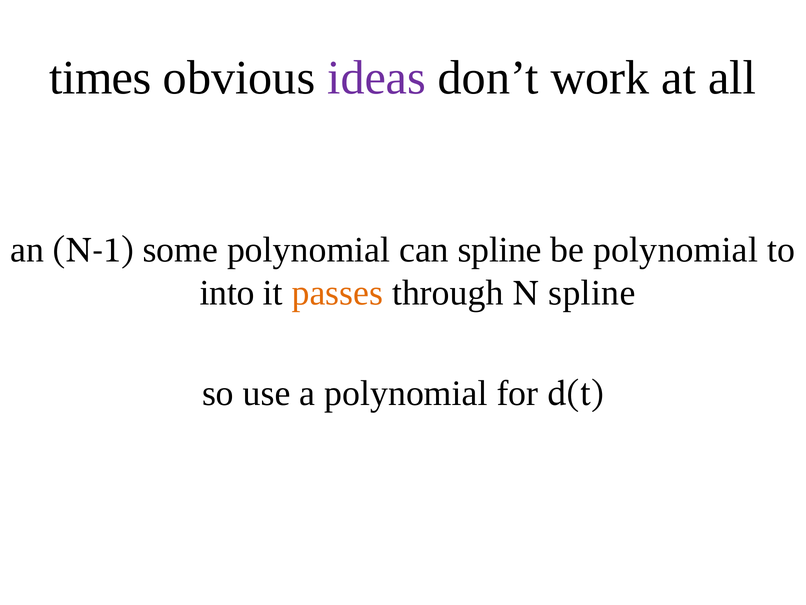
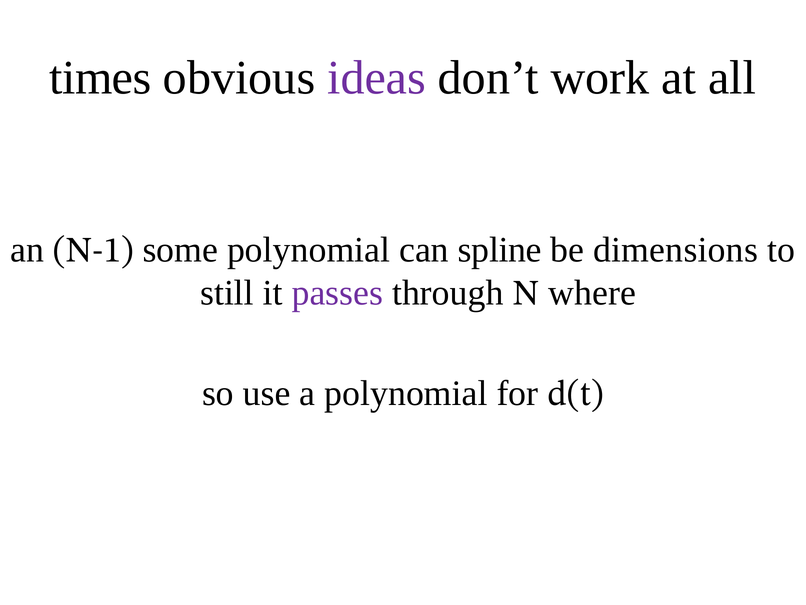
be polynomial: polynomial -> dimensions (676, 250)
into: into -> still (227, 293)
passes colour: orange -> purple (337, 293)
spline: spline -> where (592, 293)
